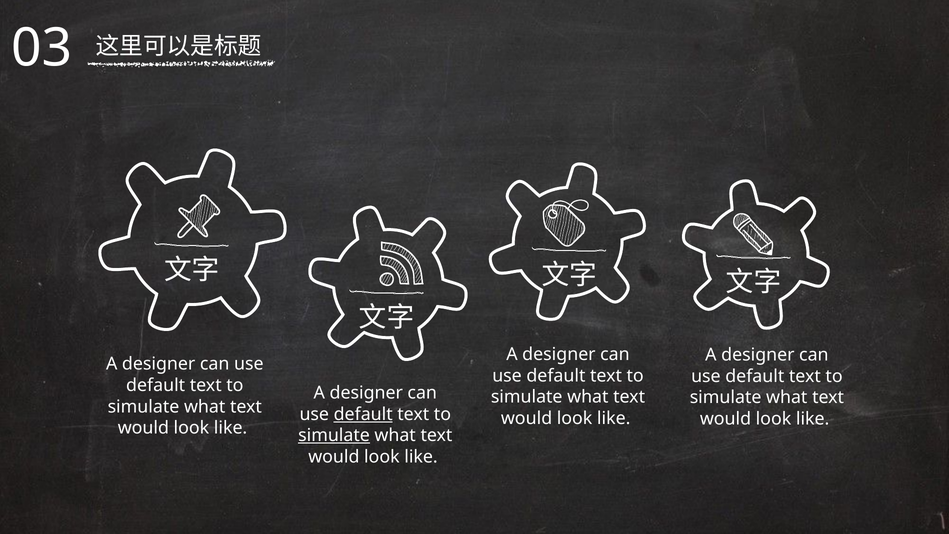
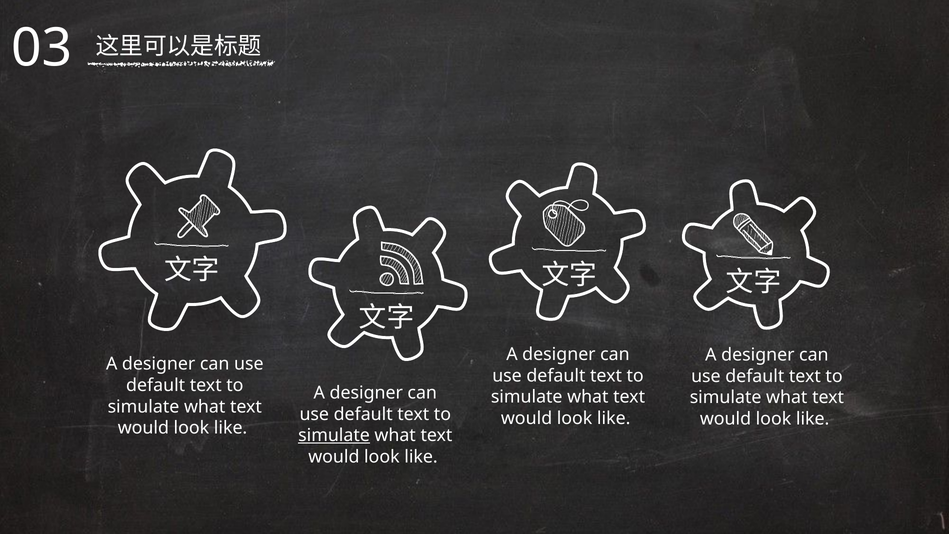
default underline: present -> none (363, 414)
